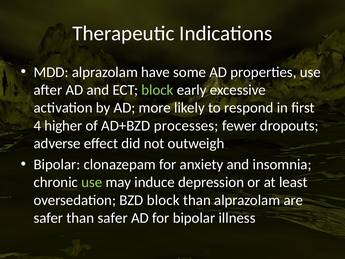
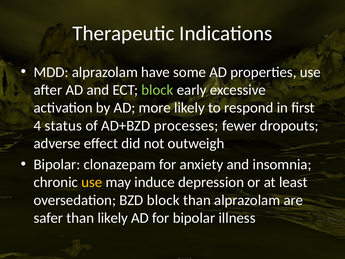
higher: higher -> status (63, 126)
use colour: light green -> yellow (92, 182)
than safer: safer -> likely (113, 218)
